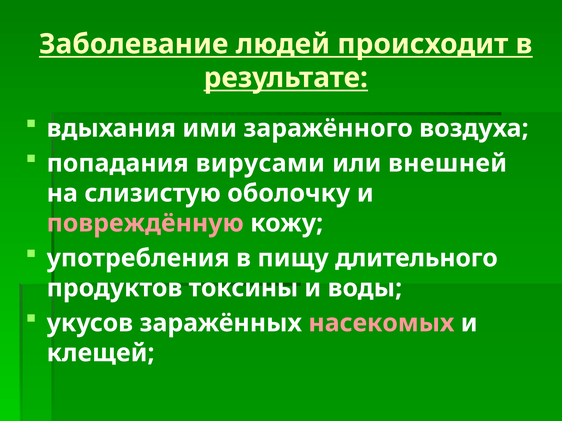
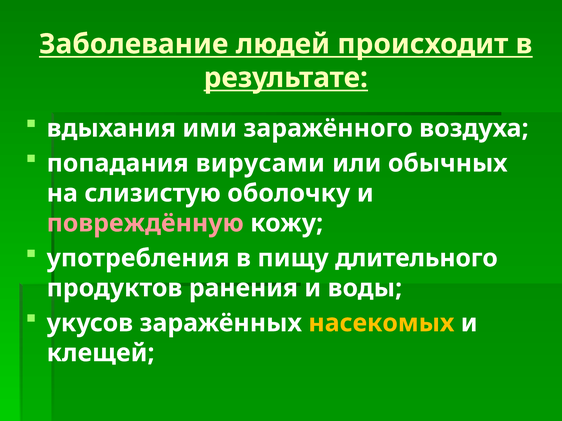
внешней: внешней -> обычных (448, 164)
токсины: токсины -> ранения (243, 288)
насекомых colour: pink -> yellow (381, 323)
